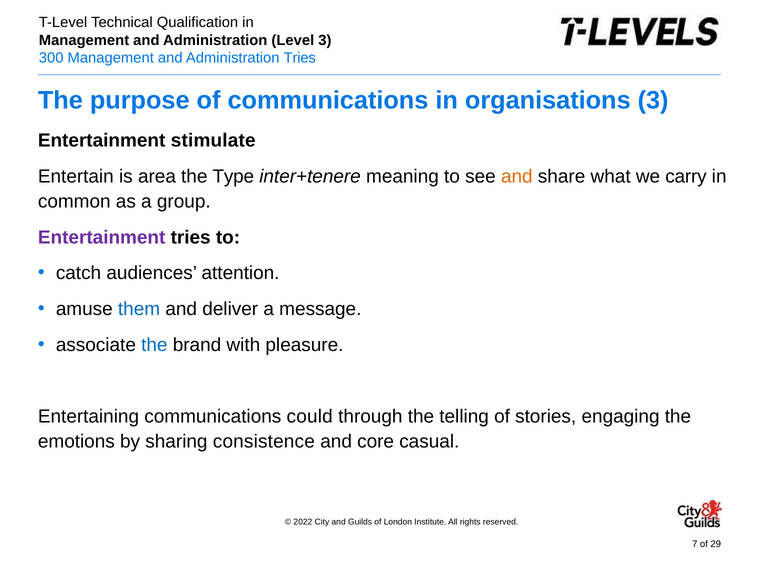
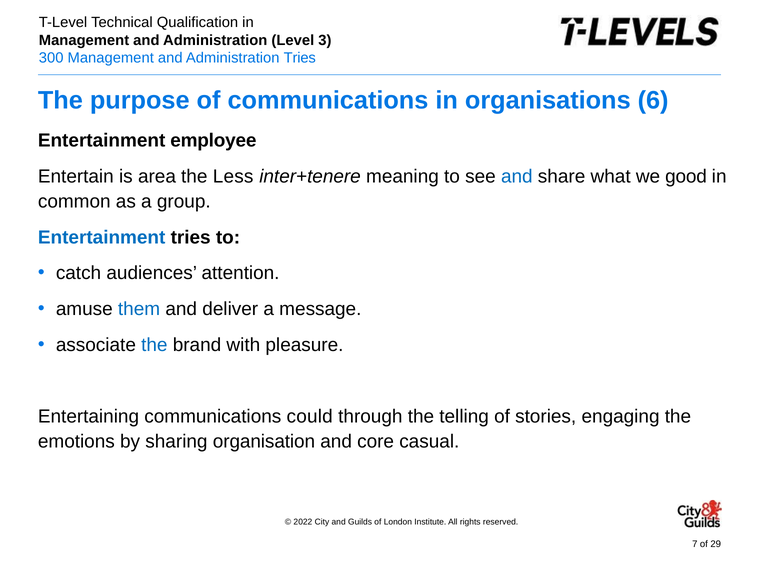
organisations 3: 3 -> 6 (653, 101)
stimulate: stimulate -> employee (213, 141)
Type: Type -> Less (233, 176)
and colour: orange -> blue (517, 176)
carry: carry -> good (686, 176)
Entertainment colour: purple -> blue (102, 238)
consistence: consistence -> organisation (264, 442)
